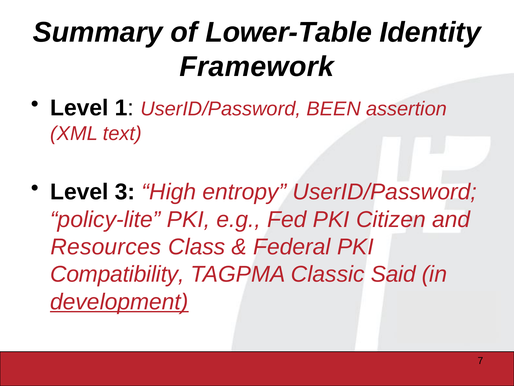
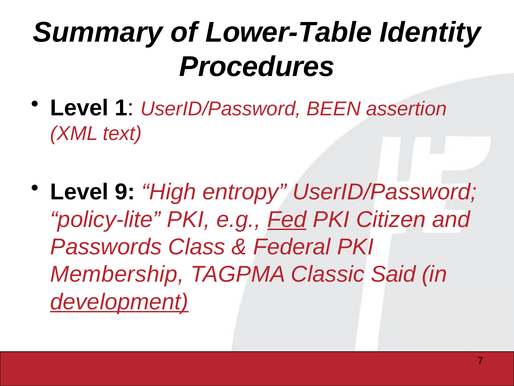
Framework: Framework -> Procedures (257, 67)
3: 3 -> 9 (125, 192)
Fed underline: none -> present (287, 219)
Resources: Resources -> Passwords (106, 247)
Compatibility: Compatibility -> Membership (117, 274)
